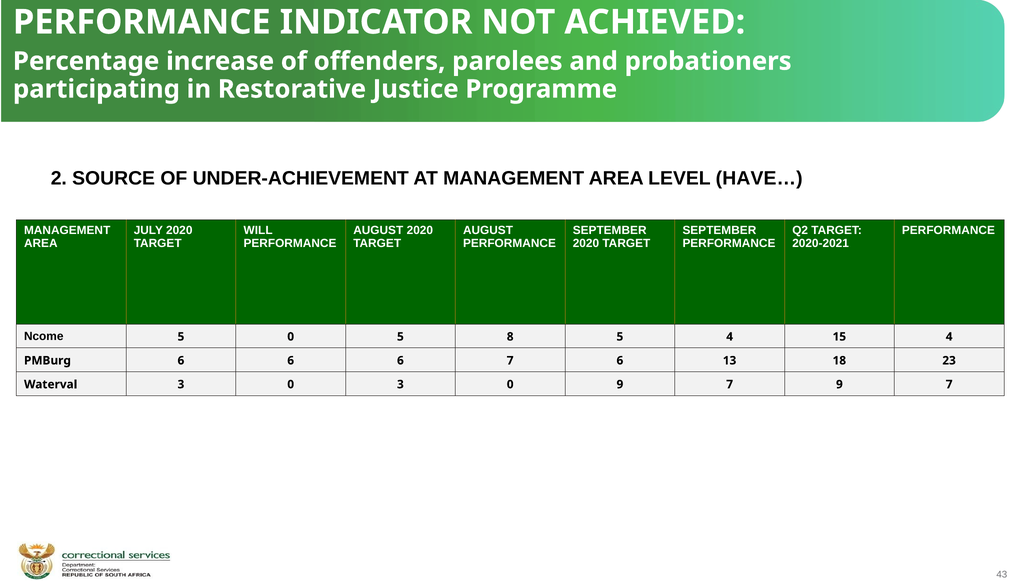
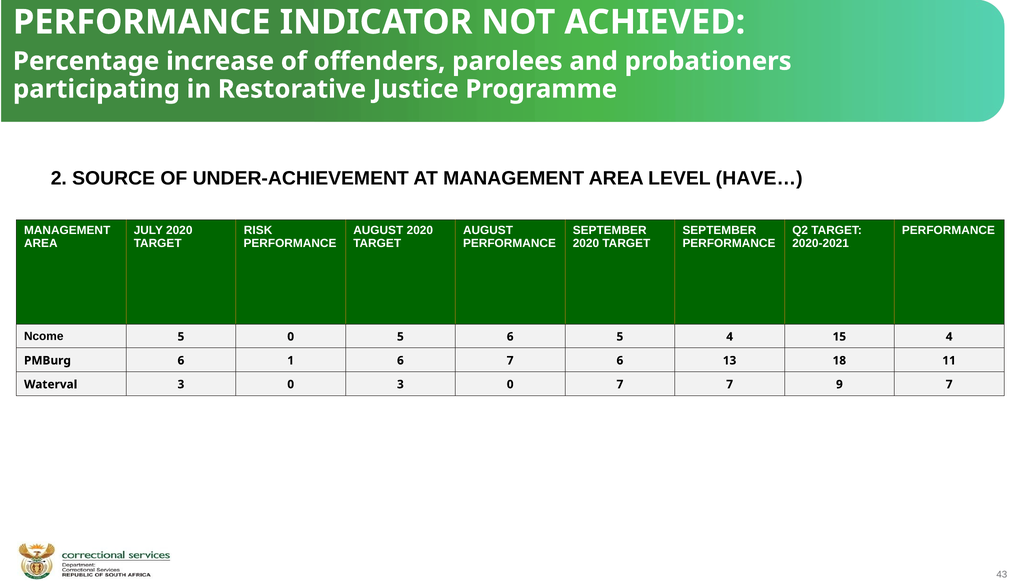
WILL: WILL -> RISK (258, 230)
5 8: 8 -> 6 (510, 337)
PMBurg 6 6: 6 -> 1 (291, 361)
23: 23 -> 11 (949, 361)
0 9: 9 -> 7 (620, 384)
